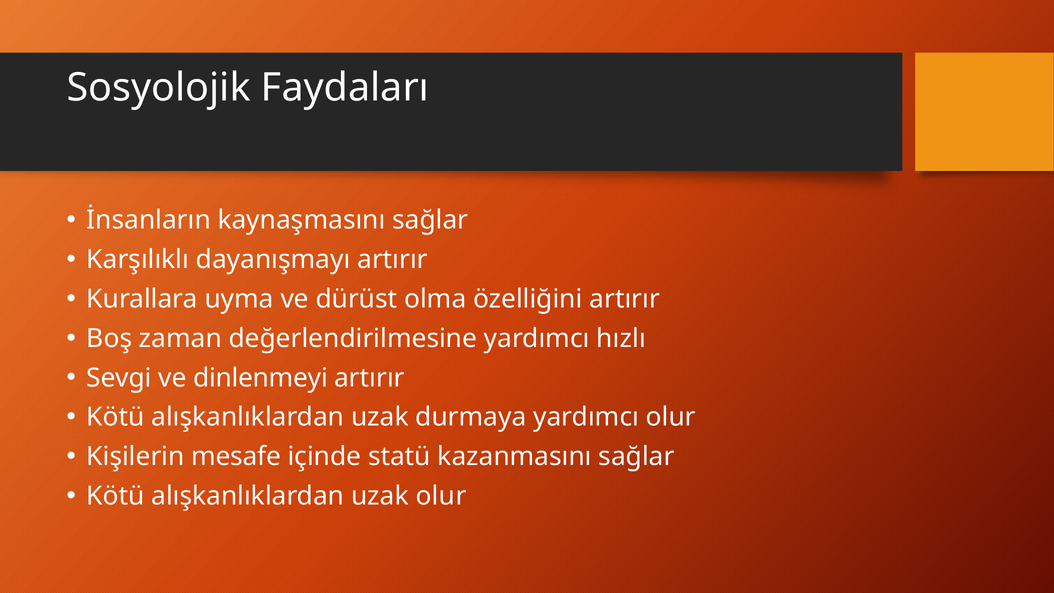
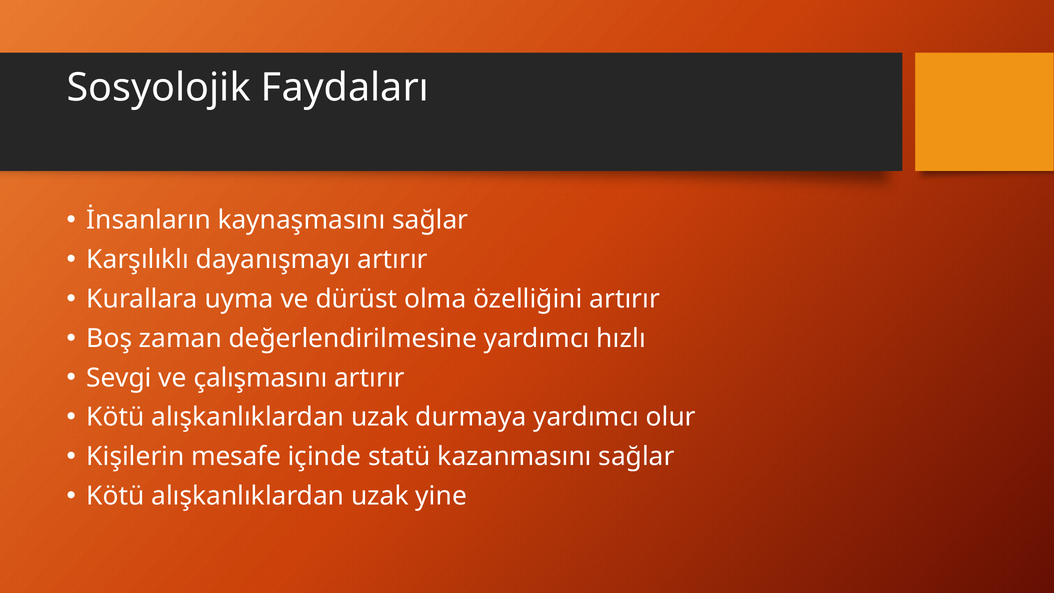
dinlenmeyi: dinlenmeyi -> çalışmasını (261, 378)
uzak olur: olur -> yine (441, 496)
